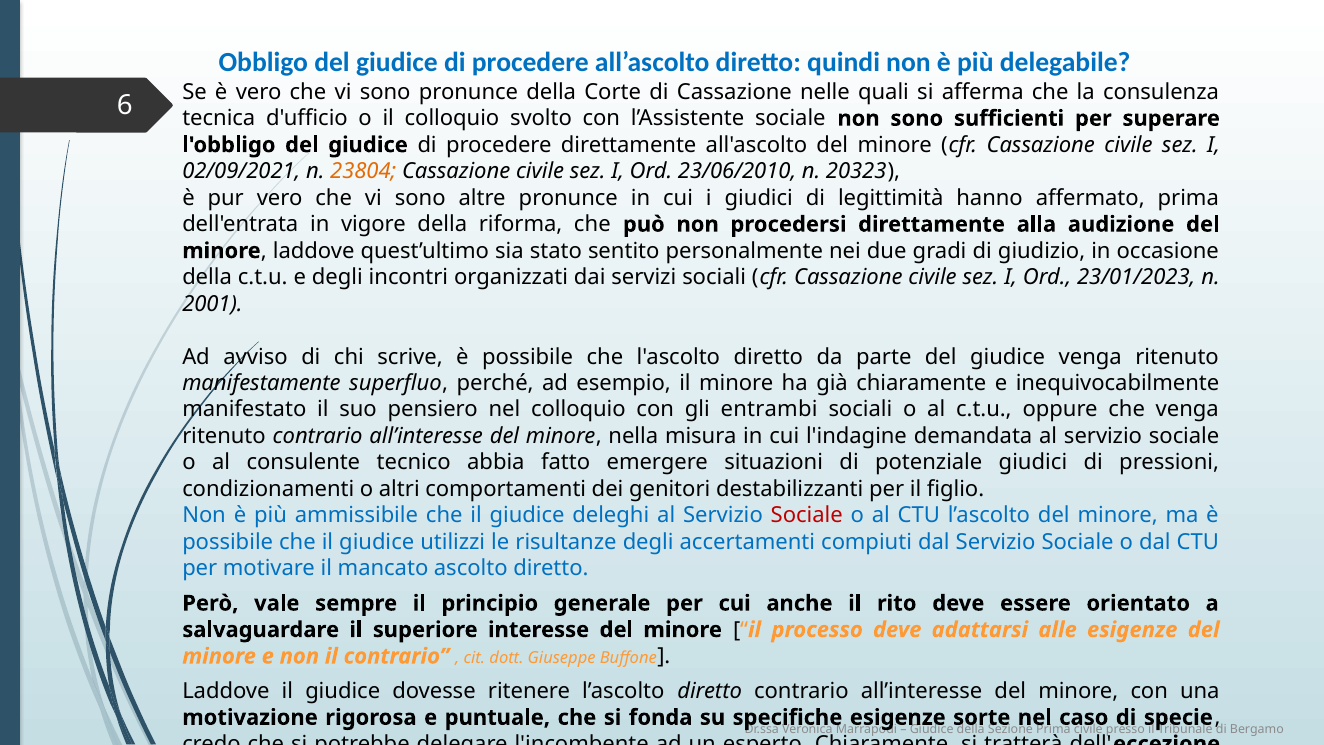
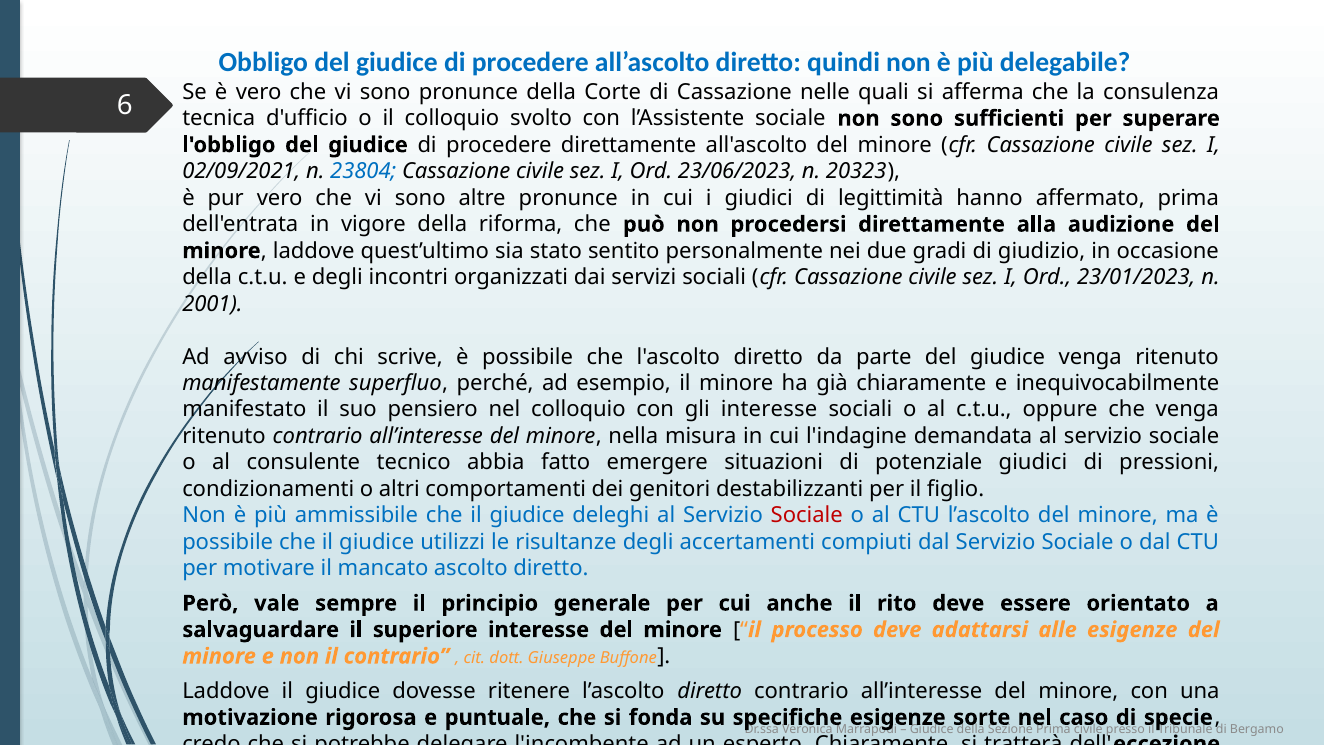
23804 colour: orange -> blue (363, 171)
23/06/2010: 23/06/2010 -> 23/06/2023 (737, 171)
gli entrambi: entrambi -> interesse (769, 410)
